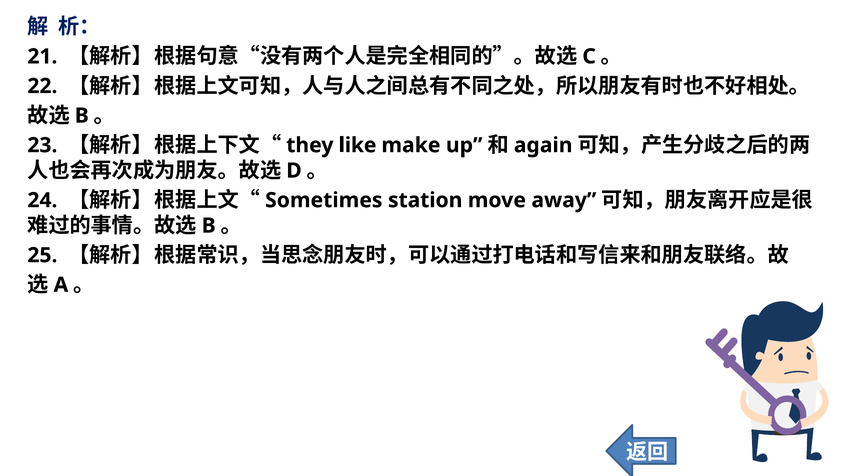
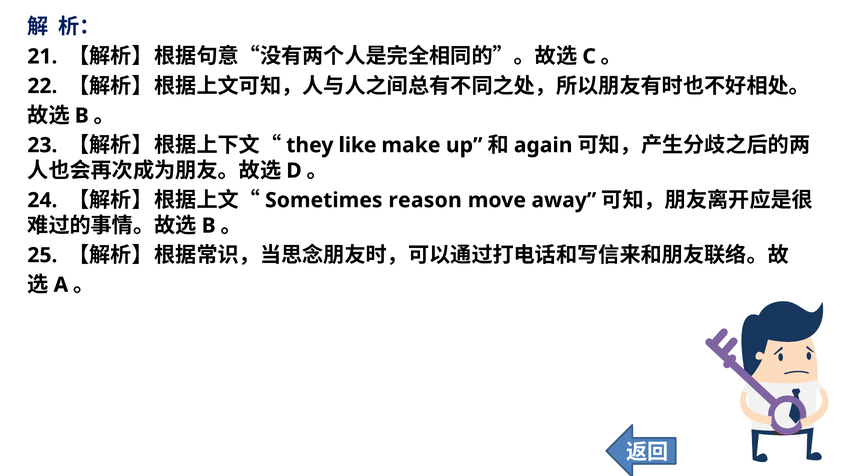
station: station -> reason (425, 200)
